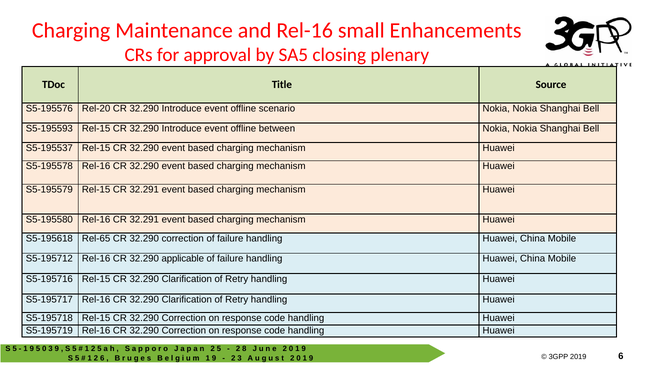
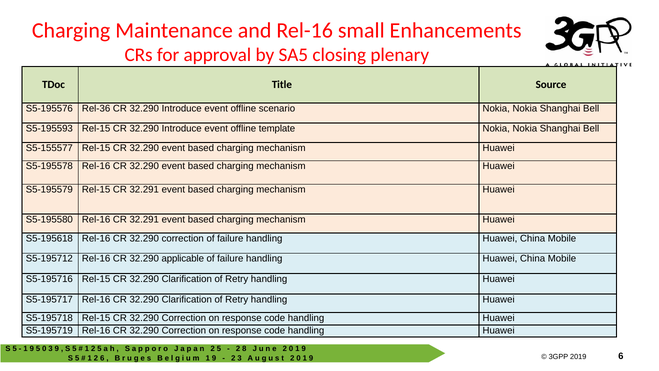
Rel-20: Rel-20 -> Rel-36 (96, 108)
between: between -> template (277, 129)
S5-195537: S5-195537 -> S5-155577 (49, 148)
S5-195618 Rel-65: Rel-65 -> Rel-16 (96, 238)
